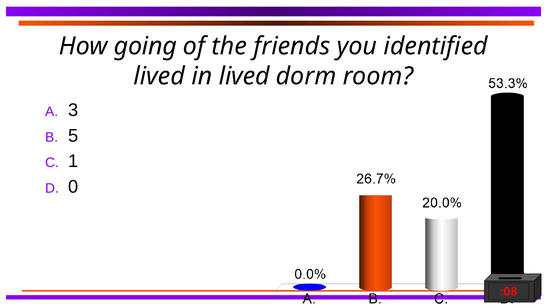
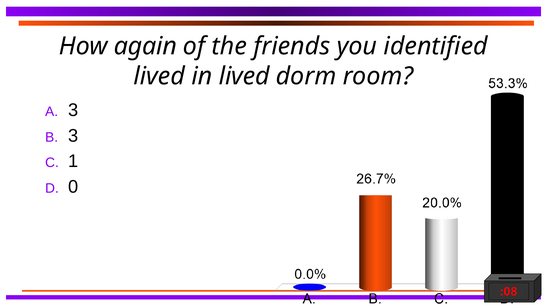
going: going -> again (145, 46)
5: 5 -> 3 (73, 136)
